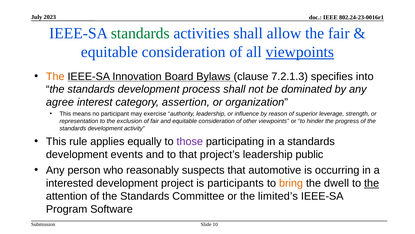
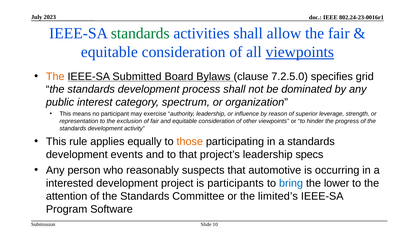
Innovation: Innovation -> Submitted (137, 76)
7.2.1.3: 7.2.1.3 -> 7.2.5.0 (290, 76)
into: into -> grid (365, 76)
agree: agree -> public (60, 102)
assertion: assertion -> spectrum (186, 102)
those colour: purple -> orange (190, 141)
public: public -> specs (309, 154)
bring colour: orange -> blue (291, 183)
dwell: dwell -> lower (337, 183)
the underline: present -> none (372, 183)
